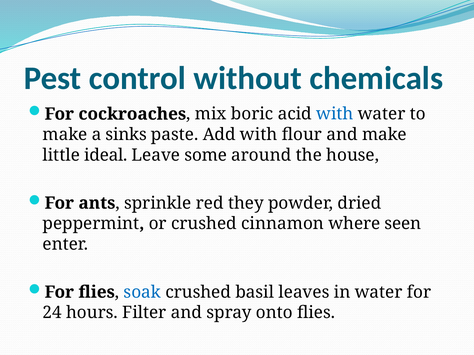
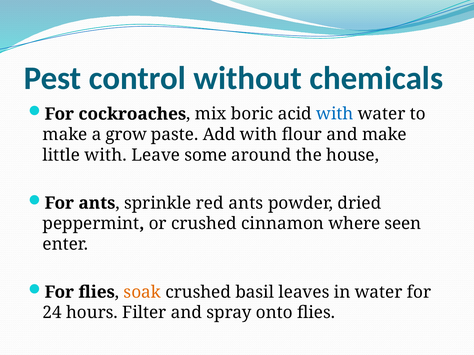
sinks: sinks -> grow (126, 135)
little ideal: ideal -> with (106, 155)
red they: they -> ants (246, 203)
soak colour: blue -> orange (142, 292)
